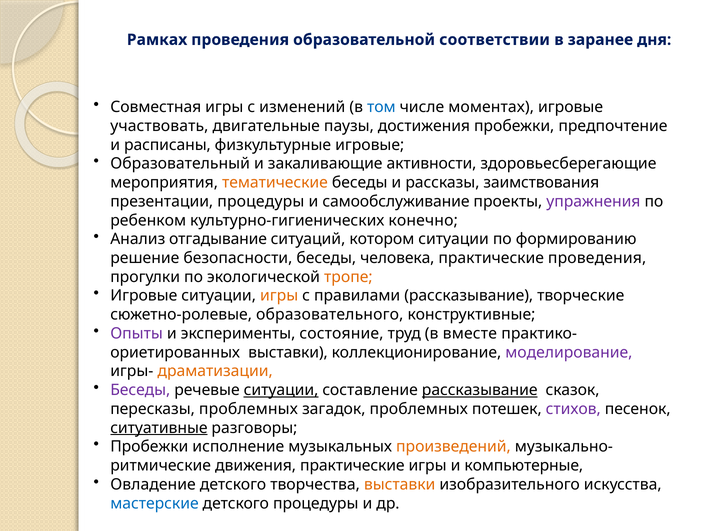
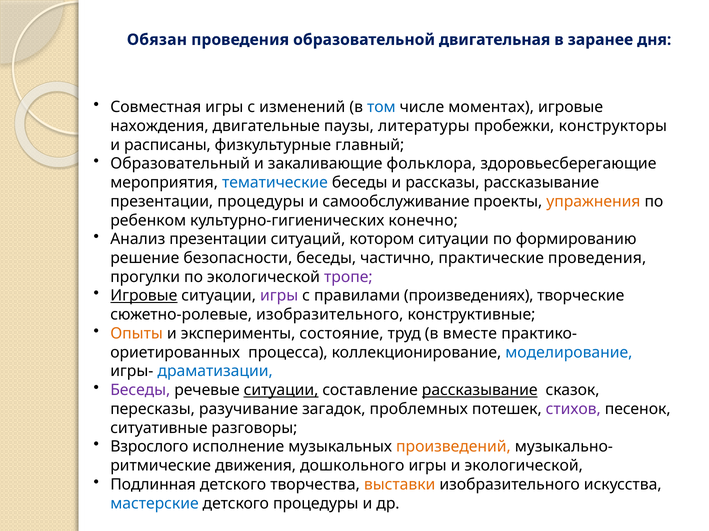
Рамках: Рамках -> Обязан (157, 40)
соответствии: соответствии -> двигательная (495, 40)
участвовать: участвовать -> нахождения (159, 126)
достижения: достижения -> литературы (424, 126)
предпочтение: предпочтение -> конструкторы (613, 126)
физкультурные игровые: игровые -> главный (370, 145)
активности: активности -> фольклора (431, 164)
тематические colour: orange -> blue (275, 183)
рассказы заимствования: заимствования -> рассказывание (541, 183)
упражнения colour: purple -> orange (593, 202)
Анализ отгадывание: отгадывание -> презентации (218, 240)
человека: человека -> частично (397, 258)
тропе colour: orange -> purple (348, 277)
Игровые underline: none -> present (144, 296)
игры colour: orange -> purple (279, 296)
правилами рассказывание: рассказывание -> произведениях (469, 296)
сюжетно-ролевые образовательного: образовательного -> изобразительного (330, 315)
Опыты colour: purple -> orange (137, 334)
ориетированных выставки: выставки -> процесса (288, 353)
моделирование colour: purple -> blue (569, 353)
драматизации colour: orange -> blue (215, 372)
пересказы проблемных: проблемных -> разучивание (248, 410)
ситуативные underline: present -> none (159, 428)
Пробежки: Пробежки -> Взрослого (149, 447)
движения практические: практические -> дошкольного (352, 466)
и компьютерные: компьютерные -> экологической (524, 466)
Овладение: Овладение -> Подлинная (153, 485)
